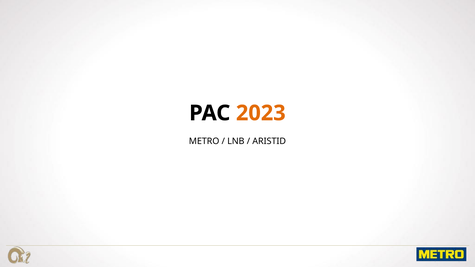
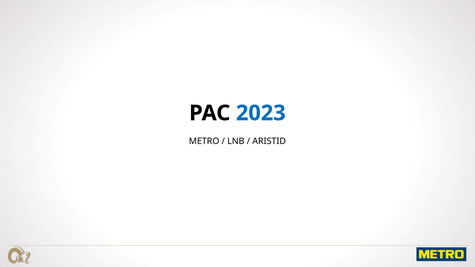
2023 colour: orange -> blue (261, 113)
